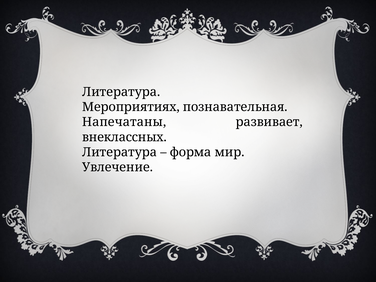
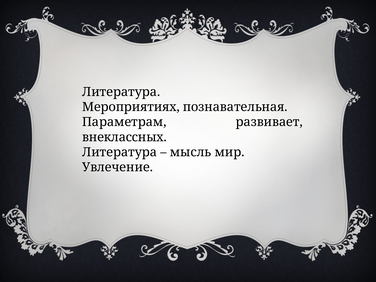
Напечатаны: Напечатаны -> Параметрам (124, 122)
форма: форма -> мысль (191, 152)
